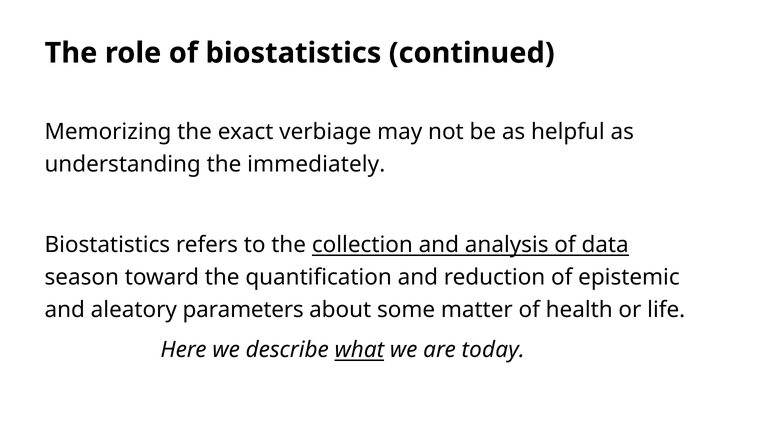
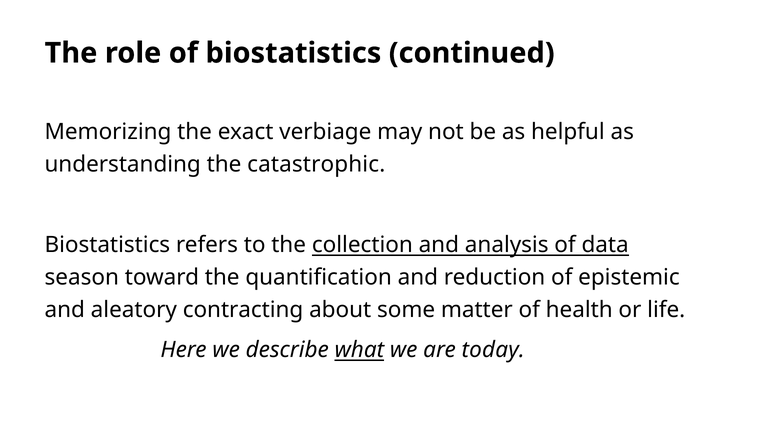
immediately: immediately -> catastrophic (316, 164)
parameters: parameters -> contracting (243, 310)
